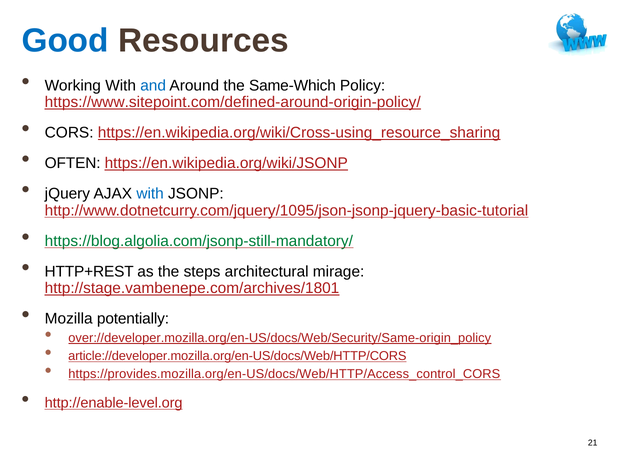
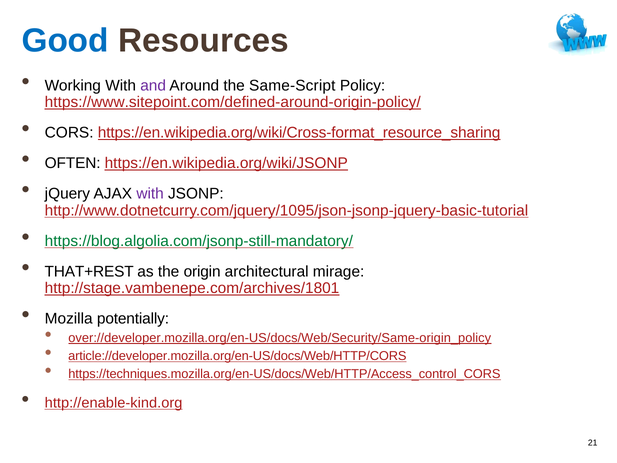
and colour: blue -> purple (153, 85)
Same-Which: Same-Which -> Same-Script (292, 85)
https://en.wikipedia.org/wiki/Cross-using_resource_sharing: https://en.wikipedia.org/wiki/Cross-using_resource_sharing -> https://en.wikipedia.org/wiki/Cross-format_resource_sharing (299, 133)
with colour: blue -> purple (150, 194)
HTTP+REST: HTTP+REST -> THAT+REST (89, 271)
steps: steps -> origin (202, 271)
https://provides.mozilla.org/en-US/docs/Web/HTTP/Access_control_CORS: https://provides.mozilla.org/en-US/docs/Web/HTTP/Access_control_CORS -> https://techniques.mozilla.org/en-US/docs/Web/HTTP/Access_control_CORS (284, 374)
http://enable-level.org: http://enable-level.org -> http://enable-kind.org (114, 403)
